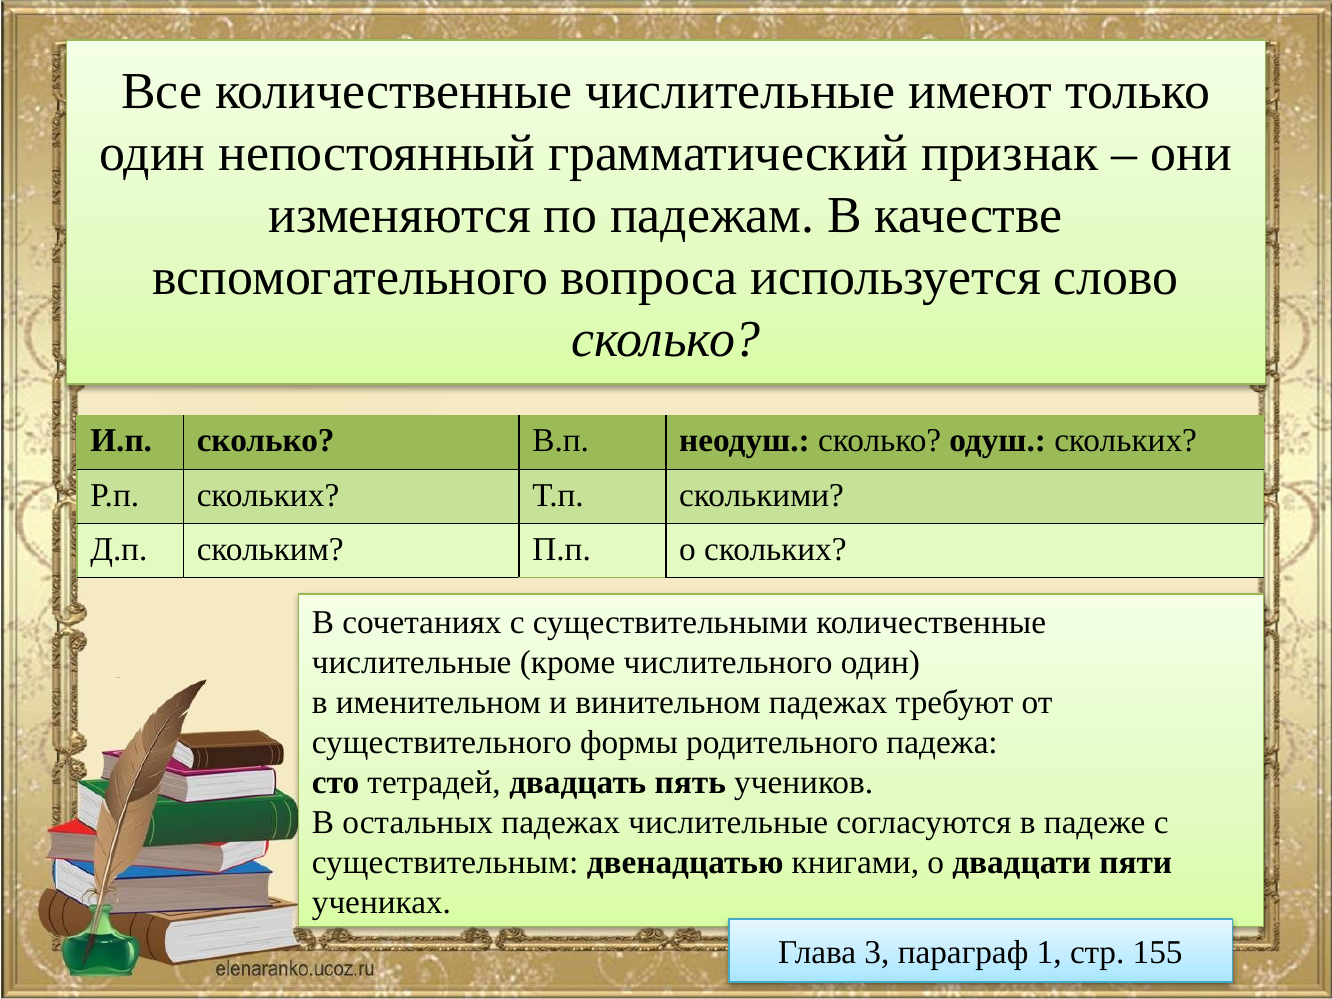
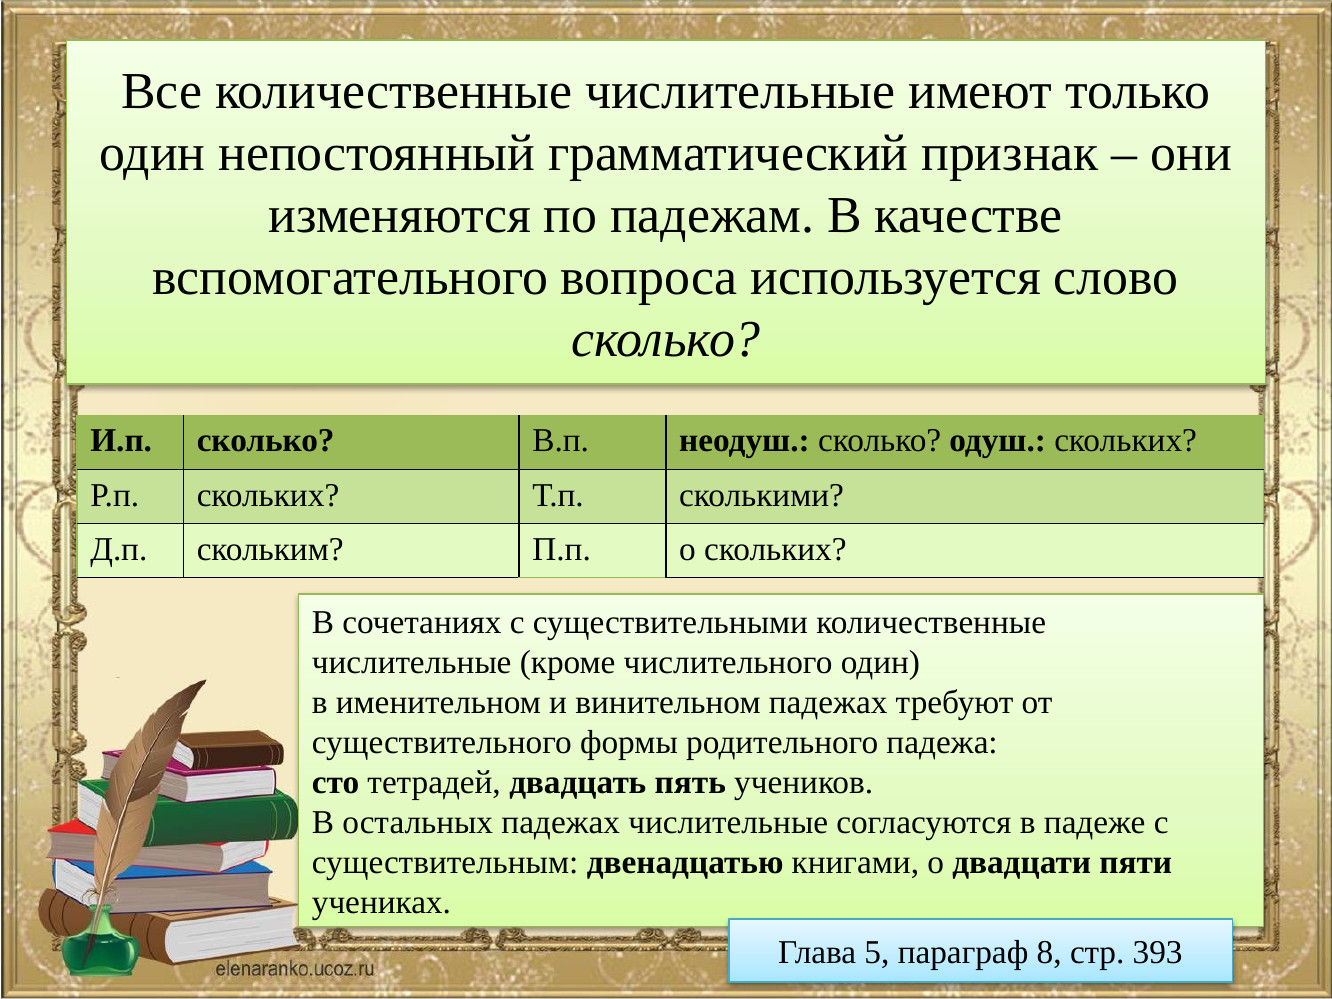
3: 3 -> 5 (877, 953)
1: 1 -> 8 (1049, 953)
155: 155 -> 393 (1158, 953)
